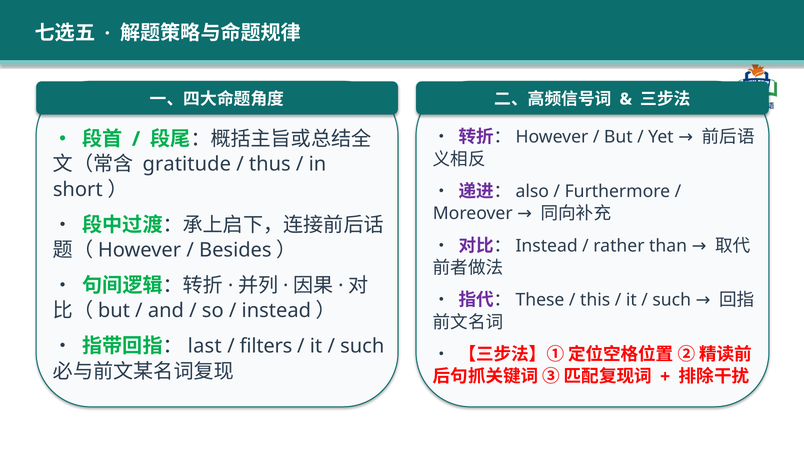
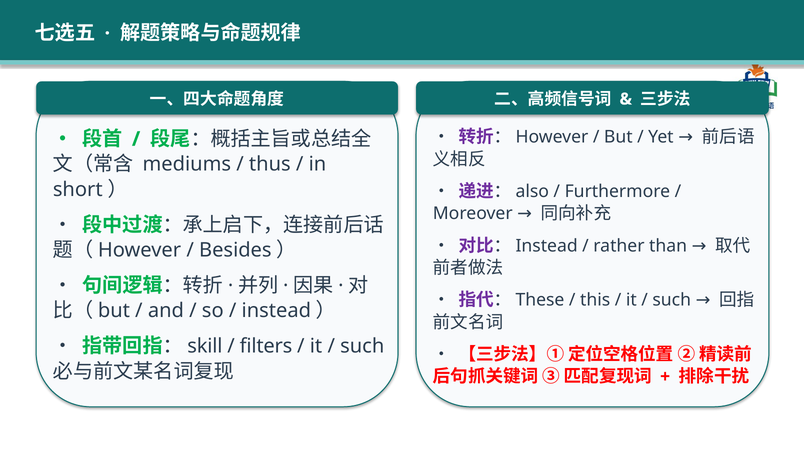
gratitude: gratitude -> mediums (187, 164)
last: last -> skill (205, 346)
